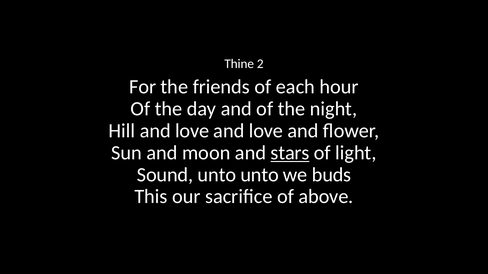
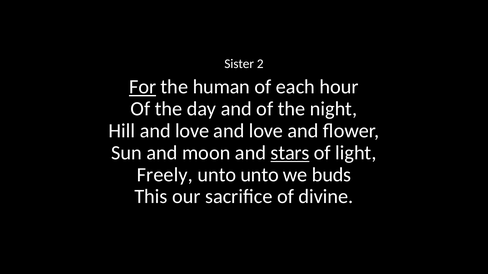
Thine: Thine -> Sister (239, 64)
For underline: none -> present (143, 87)
friends: friends -> human (221, 87)
Sound: Sound -> Freely (165, 175)
above: above -> divine (326, 197)
